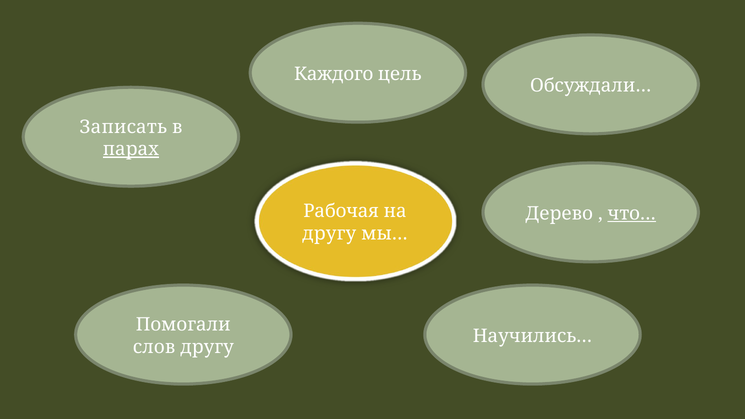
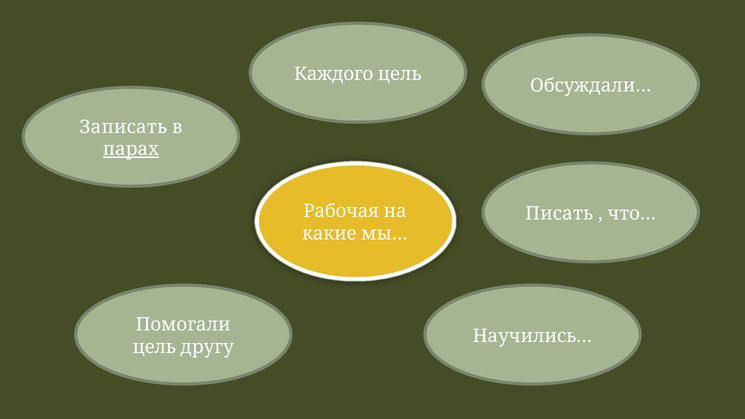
Дерево: Дерево -> Писать (559, 214)
что… underline: present -> none (632, 214)
другу: другу -> какие (329, 234)
слов: слов -> цель (154, 347)
